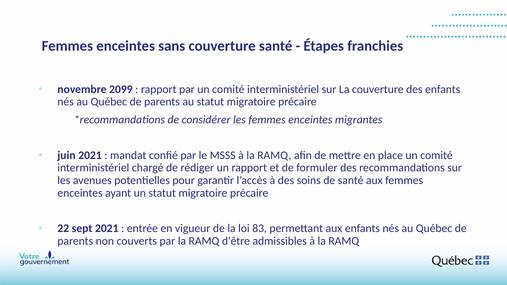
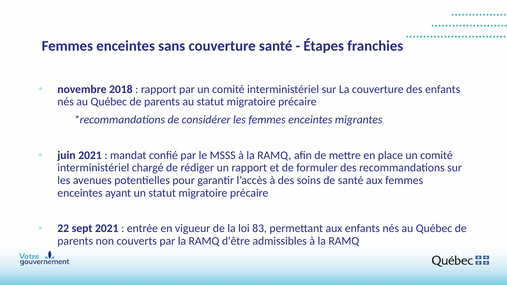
2099: 2099 -> 2018 (121, 89)
